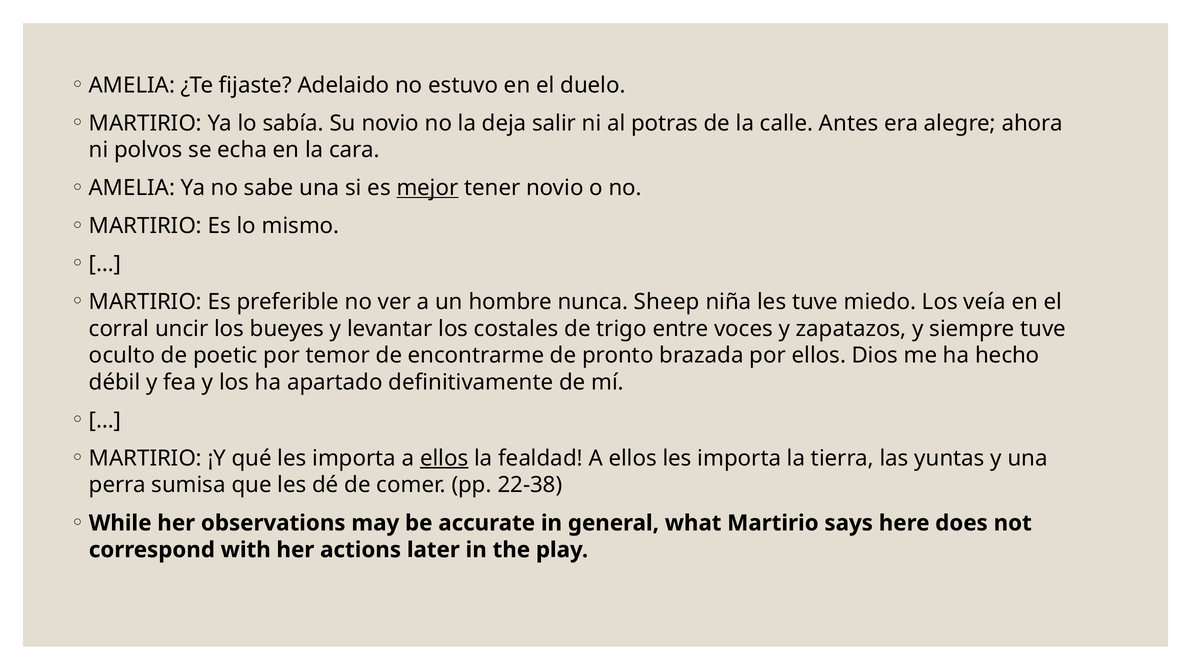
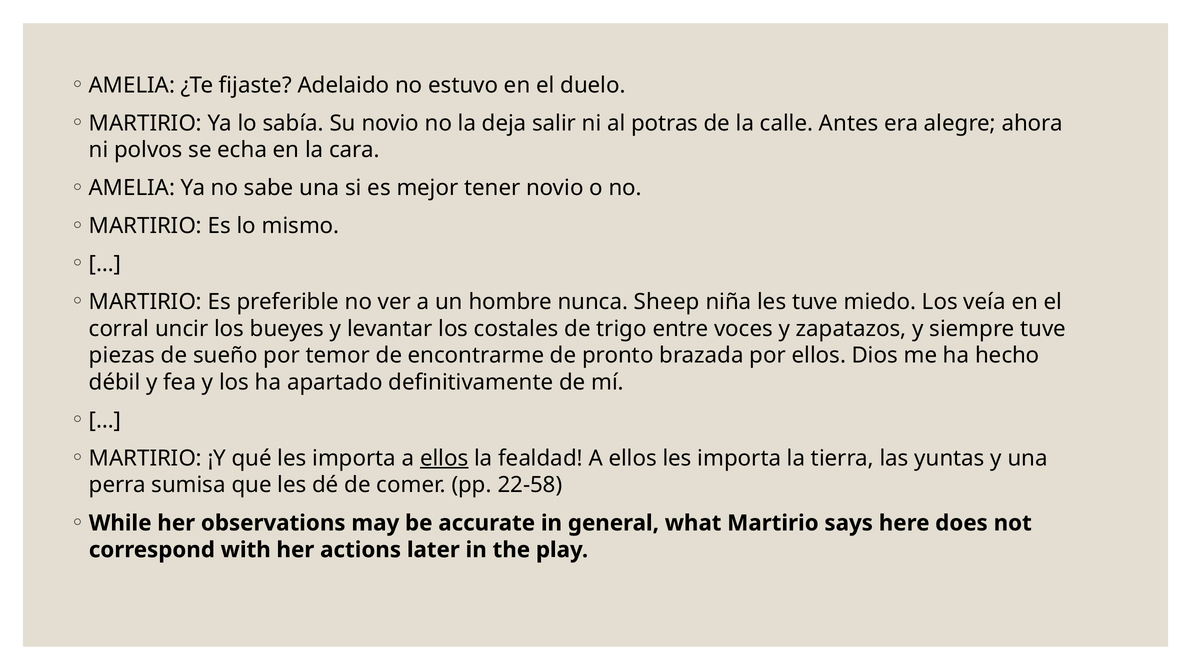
mejor underline: present -> none (427, 188)
oculto: oculto -> piezas (122, 355)
poetic: poetic -> sueño (225, 355)
22-38: 22-38 -> 22-58 (530, 485)
